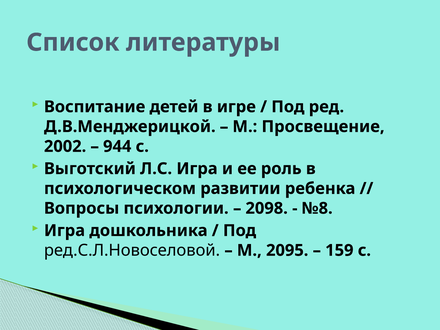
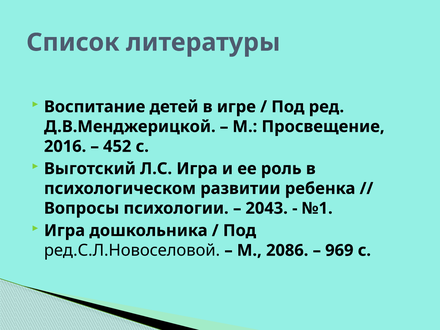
2002: 2002 -> 2016 (65, 146)
944: 944 -> 452 (117, 146)
2098: 2098 -> 2043 (267, 208)
№8: №8 -> №1 (317, 208)
2095: 2095 -> 2086 (287, 250)
159: 159 -> 969 (339, 250)
